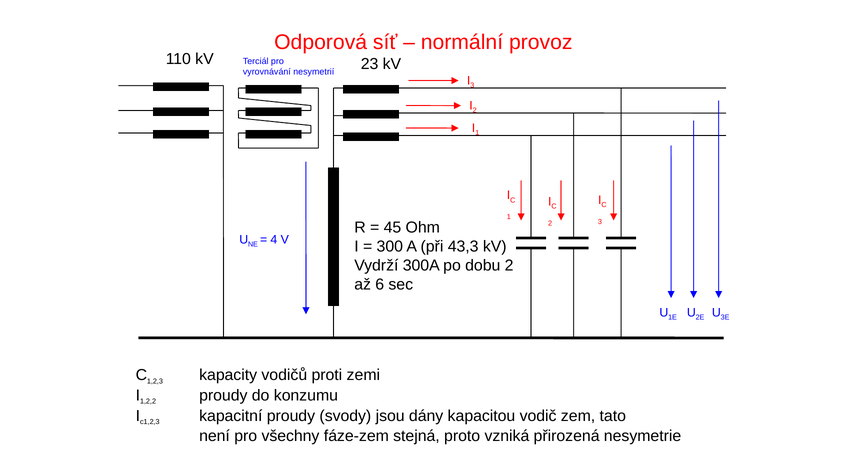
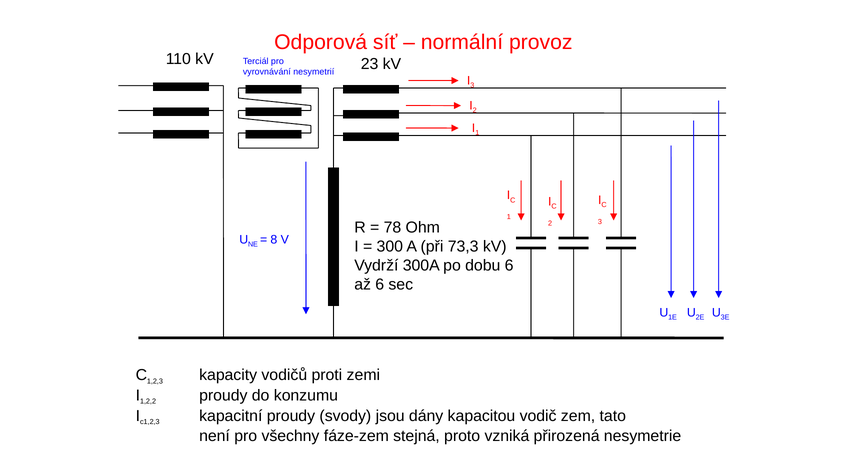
45: 45 -> 78 (392, 228)
4: 4 -> 8 (274, 240)
43,3: 43,3 -> 73,3 (463, 247)
dobu 2: 2 -> 6 (509, 266)
